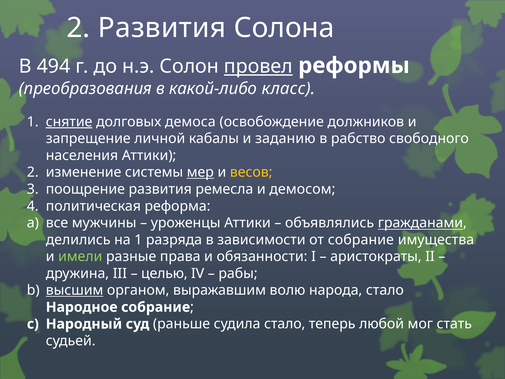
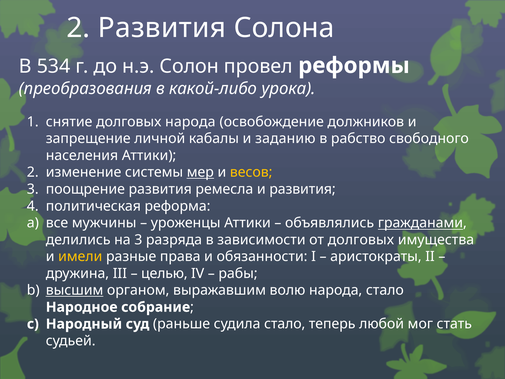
494: 494 -> 534 (54, 66)
провел underline: present -> none (258, 66)
класс: класс -> урока (289, 89)
снятие underline: present -> none (69, 122)
долговых демоса: демоса -> народа (190, 122)
и демосом: демосом -> развития (303, 189)
на 1: 1 -> 3 (138, 240)
от собрание: собрание -> долговых (361, 240)
имели colour: light green -> yellow (80, 256)
